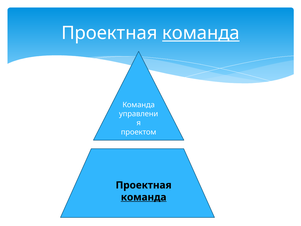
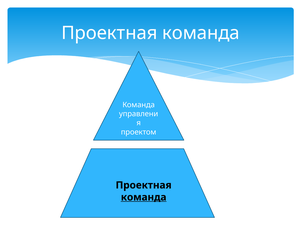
команда underline: present -> none (201, 33)
